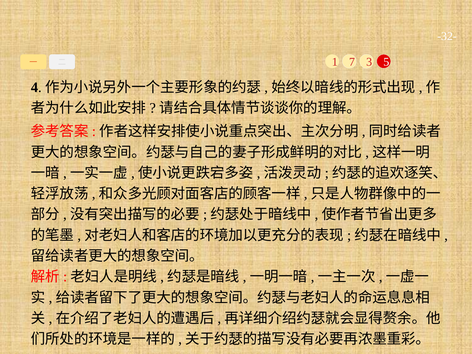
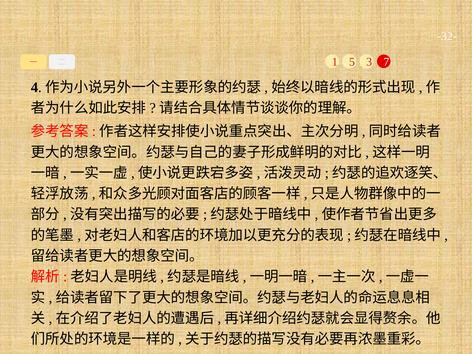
7: 7 -> 5 (352, 62)
5: 5 -> 7 (386, 62)
